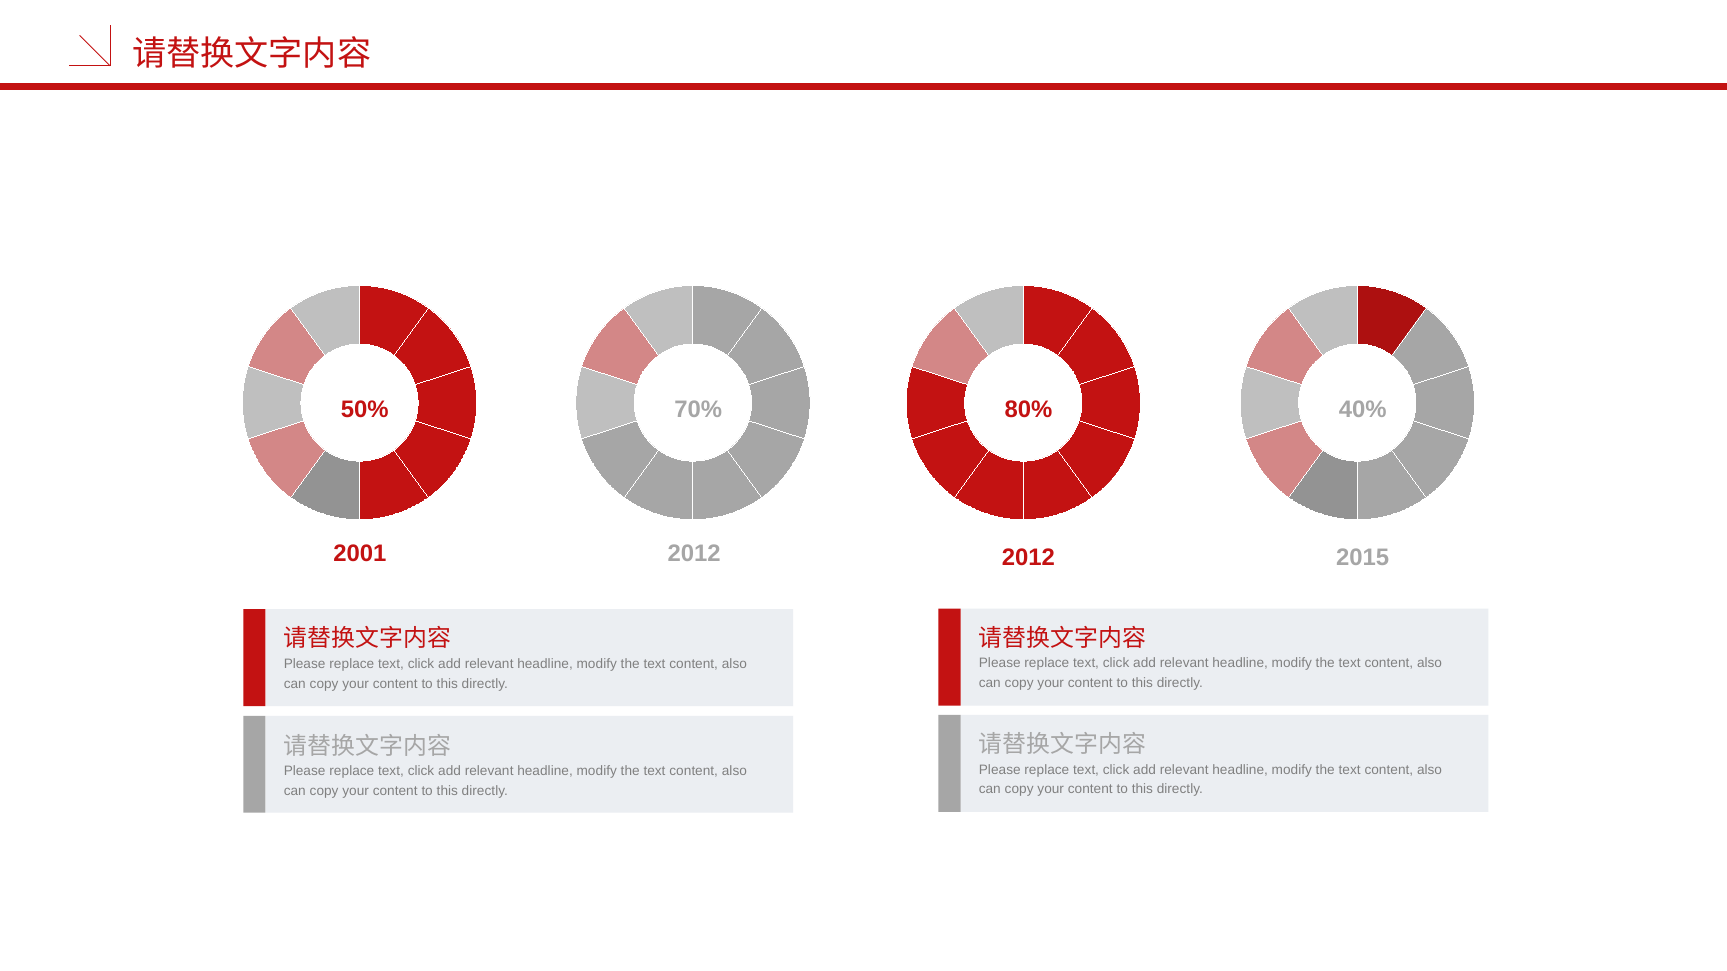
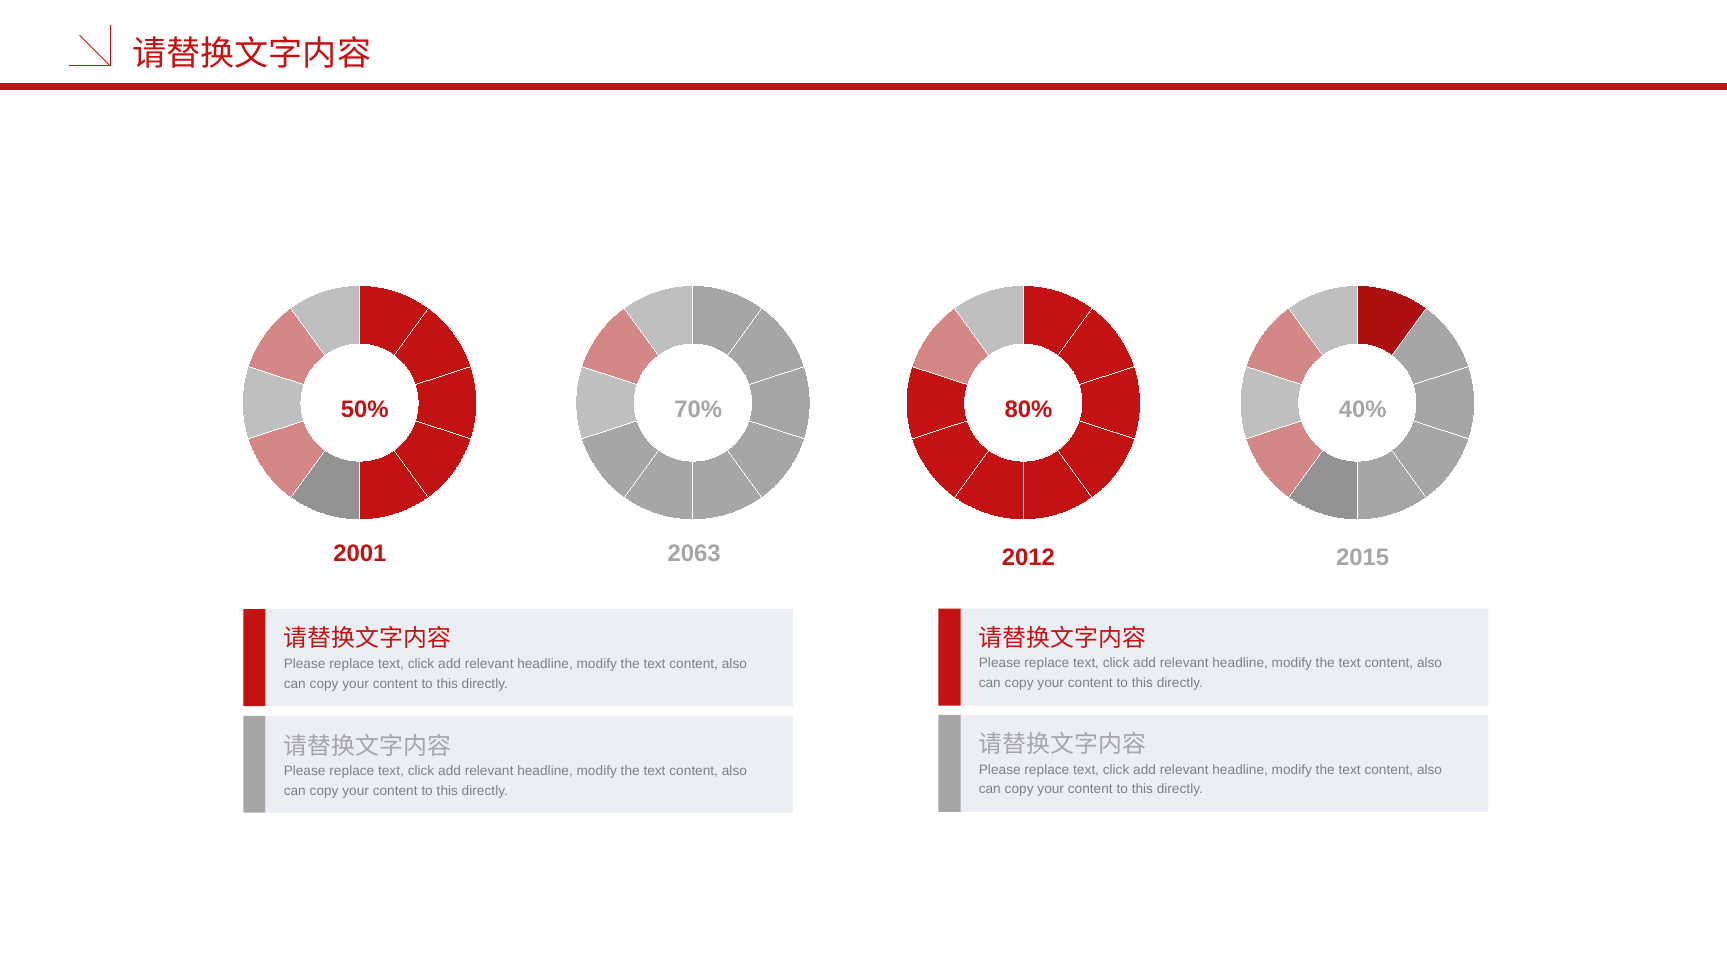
2012: 2012 -> 2063 (694, 554)
